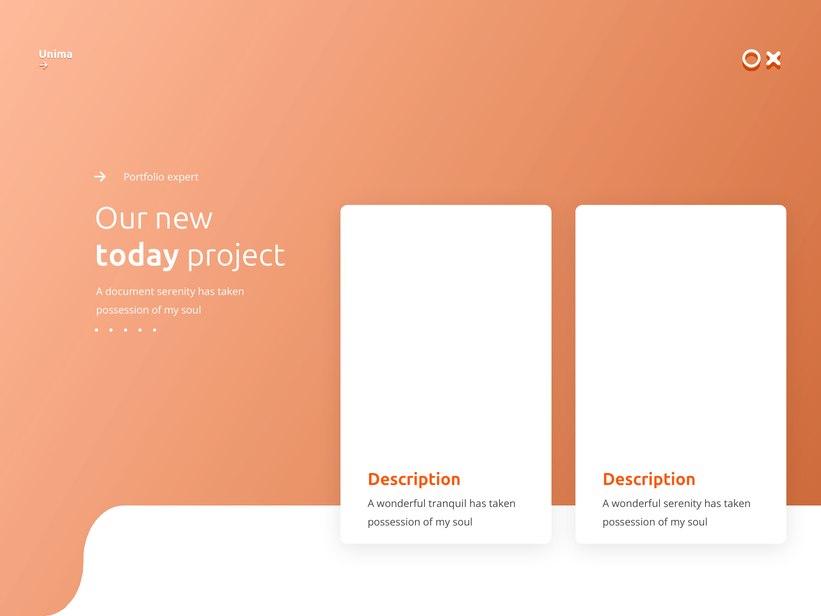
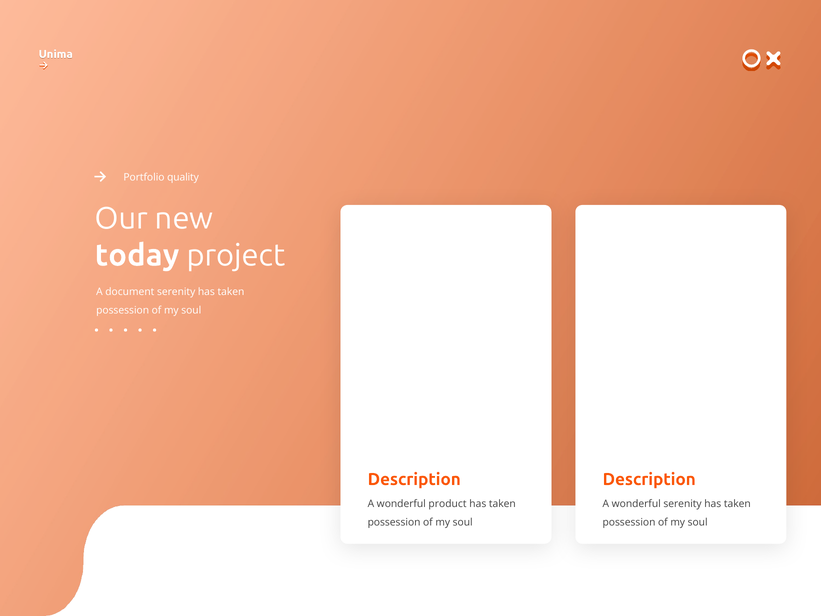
expert: expert -> quality (183, 177)
tranquil: tranquil -> product (448, 504)
